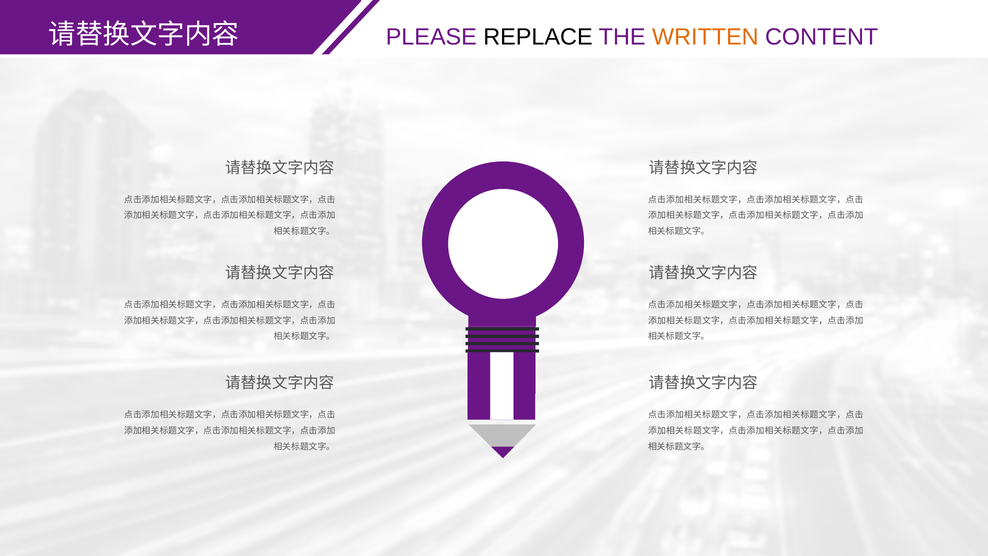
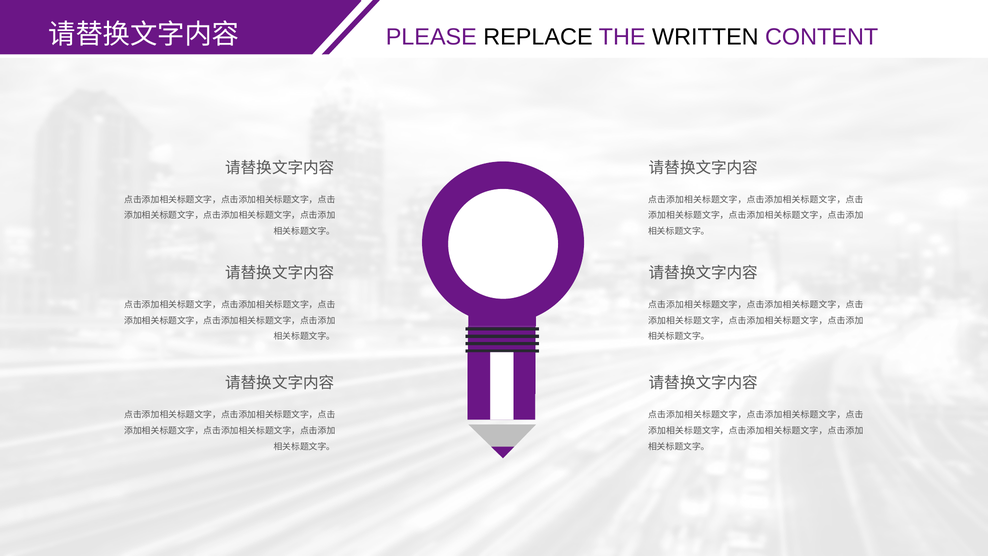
WRITTEN colour: orange -> black (705, 37)
